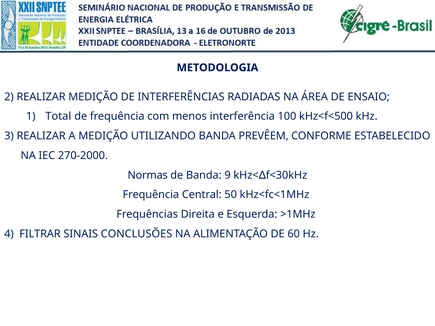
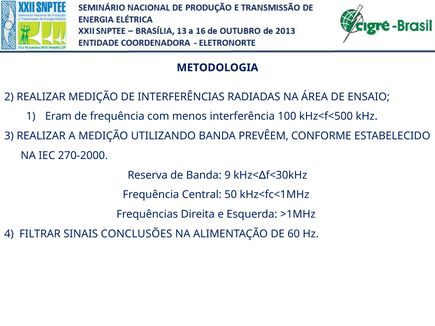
Total: Total -> Eram (58, 116)
Normas: Normas -> Reserva (148, 175)
